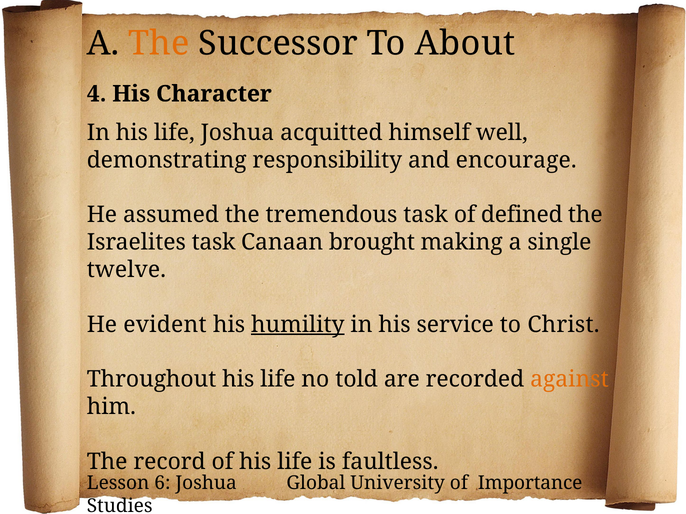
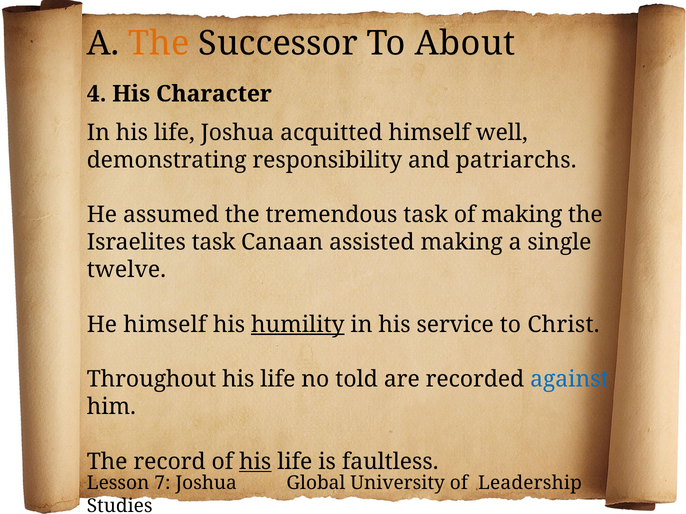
encourage: encourage -> patriarchs (516, 160)
of defined: defined -> making (522, 215)
brought: brought -> assisted (372, 243)
He evident: evident -> himself (165, 325)
against colour: orange -> blue (569, 380)
his underline: none -> present (255, 462)
6: 6 -> 7 (162, 483)
Importance: Importance -> Leadership (530, 483)
